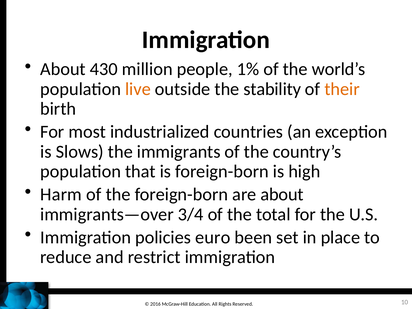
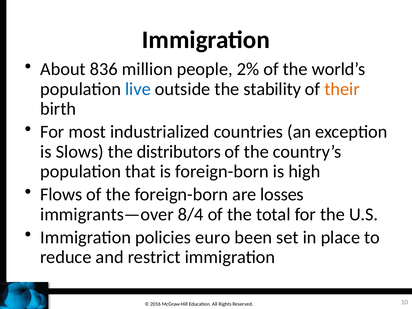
430: 430 -> 836 (104, 69)
1%: 1% -> 2% (248, 69)
live colour: orange -> blue (138, 89)
immigrants: immigrants -> distributors (179, 152)
Harm: Harm -> Flows (61, 195)
are about: about -> losses (282, 195)
3/4: 3/4 -> 8/4 (191, 214)
